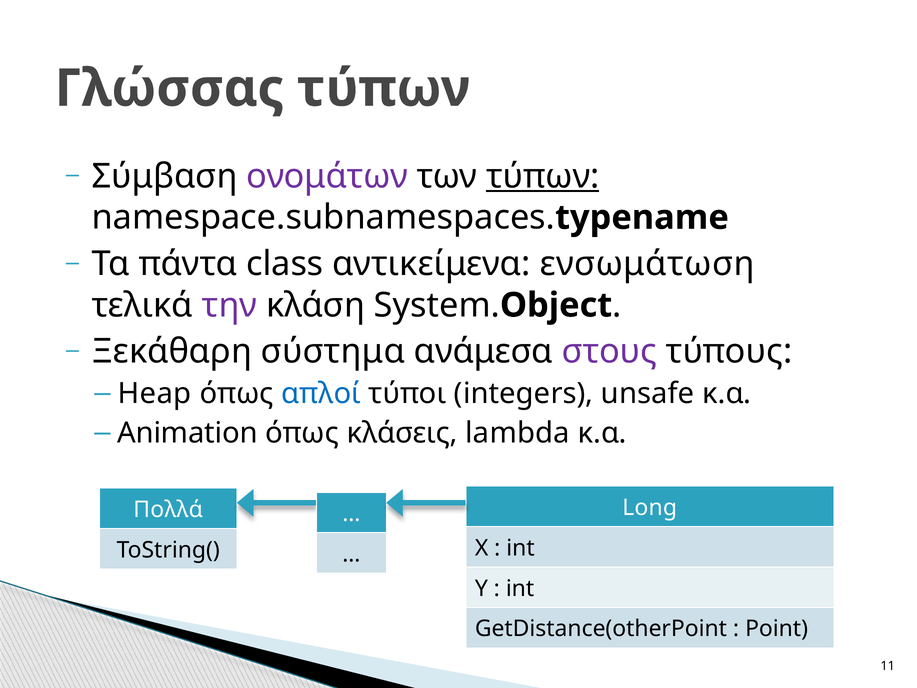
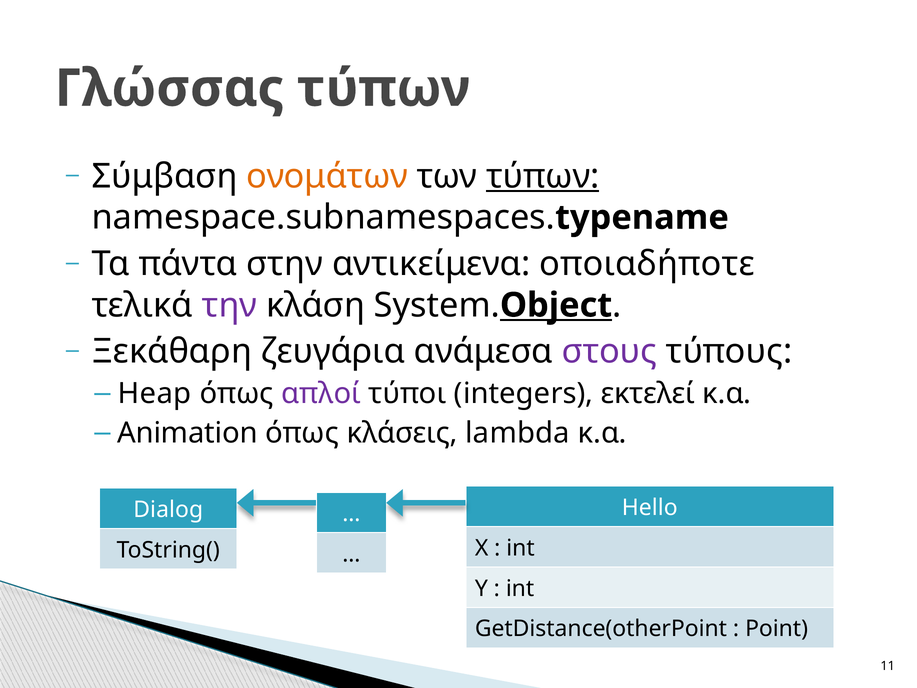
ονομάτων colour: purple -> orange (327, 176)
class: class -> στην (285, 264)
ενσωμάτωση: ενσωμάτωση -> οποιαδήποτε (647, 264)
Object underline: none -> present (556, 305)
σύστημα: σύστημα -> ζευγάρια (333, 352)
απλοί colour: blue -> purple (321, 394)
unsafe: unsafe -> εκτελεί (648, 394)
Long: Long -> Hello (650, 507)
Πολλά: Πολλά -> Dialog (168, 509)
